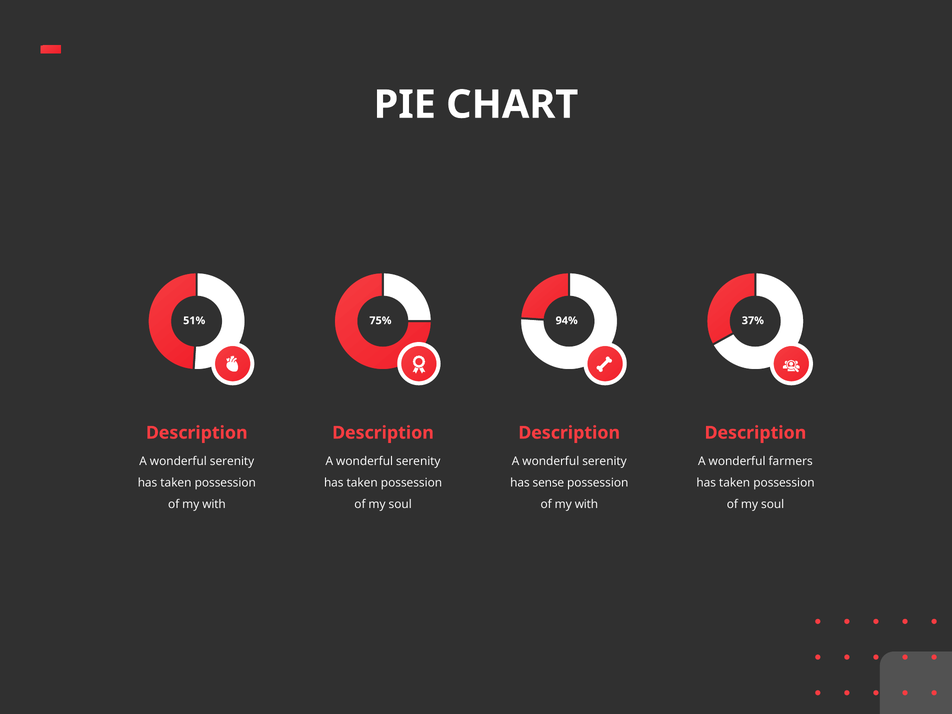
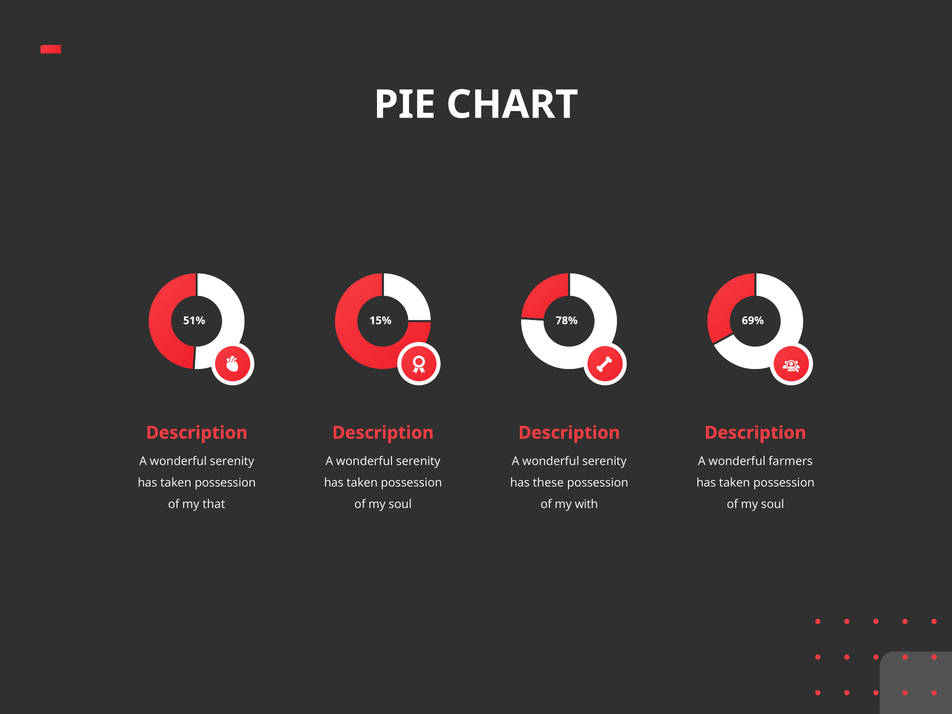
75%: 75% -> 15% (380, 321)
94%: 94% -> 78% (567, 321)
37%: 37% -> 69% (753, 321)
sense: sense -> these (548, 483)
with: with -> that (214, 504)
